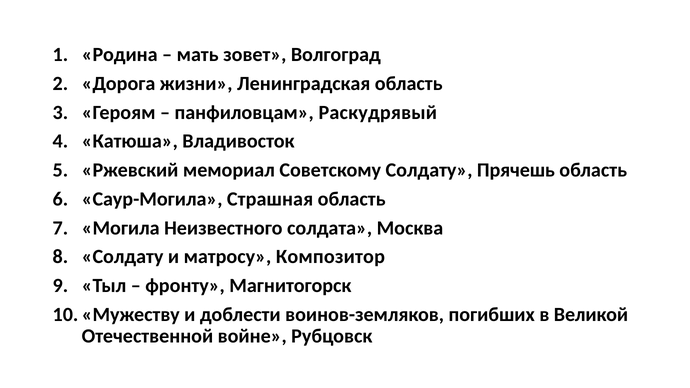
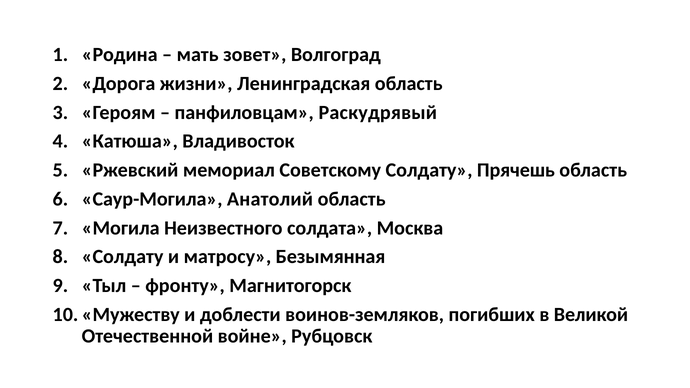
Страшная: Страшная -> Анатолий (270, 199)
Композитор: Композитор -> Безымянная (331, 257)
